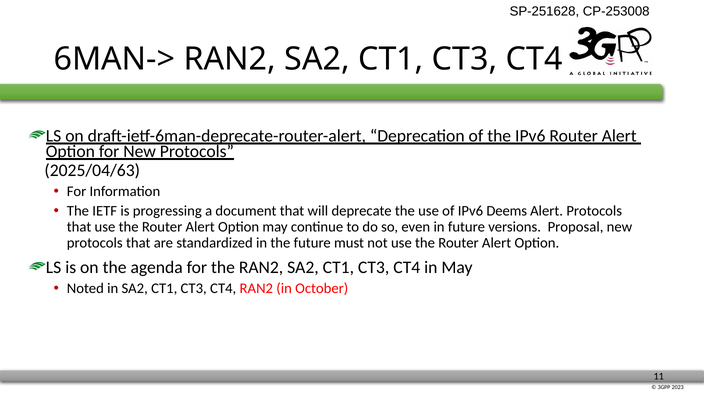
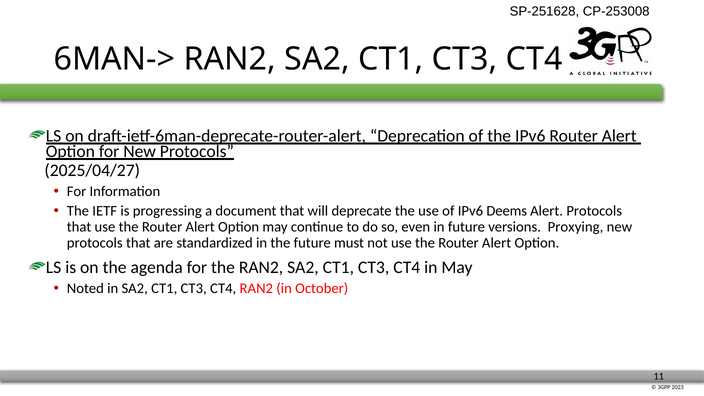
2025/04/63: 2025/04/63 -> 2025/04/27 (92, 171)
Proposal: Proposal -> Proxying (575, 227)
